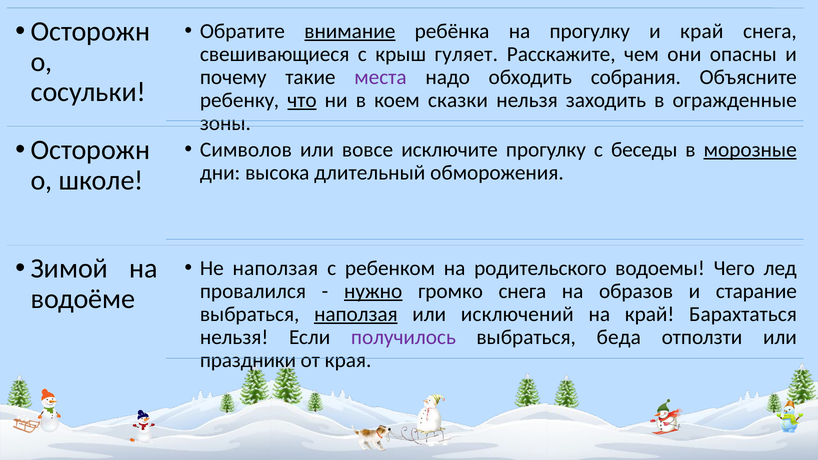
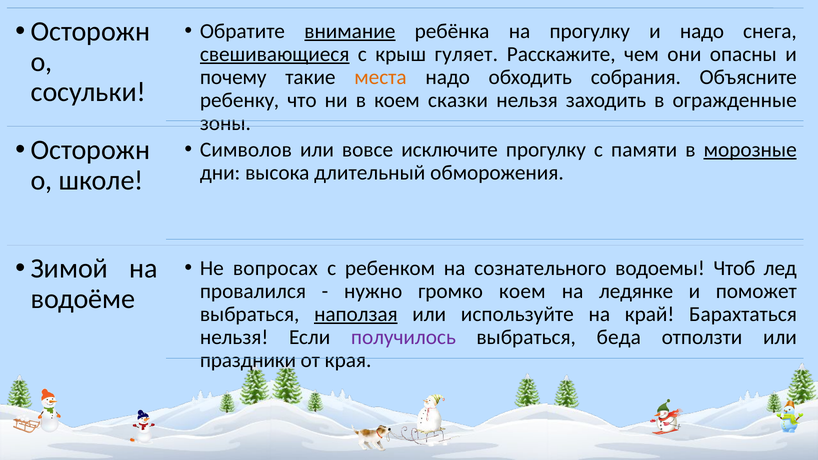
и край: край -> надо (702, 31)
свешивающиеся underline: none -> present (275, 54)
места colour: purple -> orange (380, 77)
что underline: present -> none (302, 100)
беседы: беседы -> памяти (644, 150)
Не наползая: наползая -> вопросах (275, 268)
родительского: родительского -> сознательного (540, 268)
Чего: Чего -> Чтоб (734, 268)
нужно underline: present -> none (373, 291)
громко снега: снега -> коем (522, 291)
образов: образов -> ледянке (636, 291)
старание: старание -> поможет (756, 291)
исключений: исключений -> используйте (517, 314)
